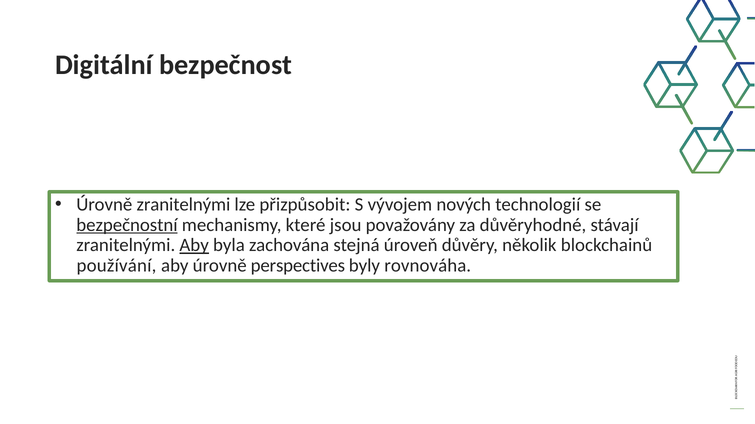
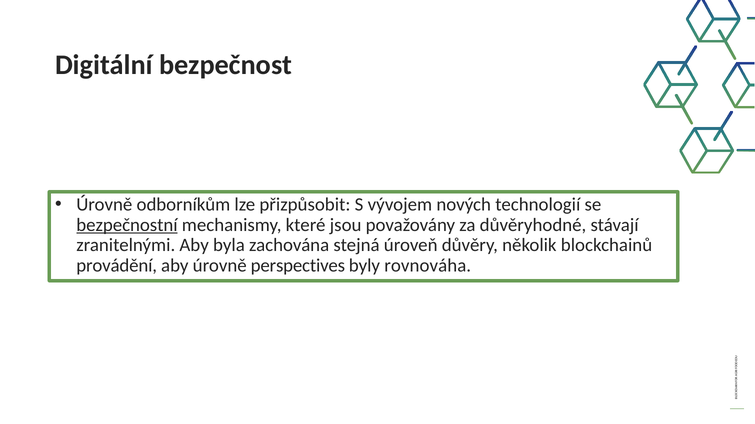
Úrovně zranitelnými: zranitelnými -> odborníkům (183, 205)
Aby underline: present -> none (194, 246)
používání: používání -> provádění (117, 266)
